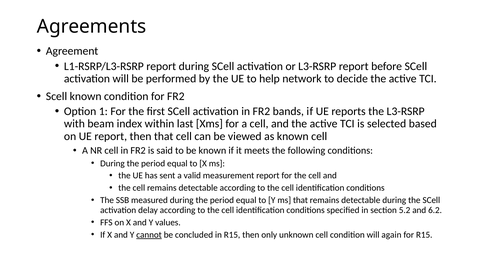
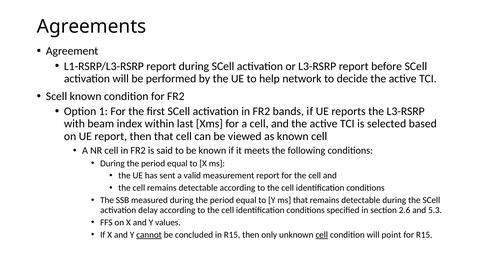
5.2: 5.2 -> 2.6 (405, 210)
6.2: 6.2 -> 5.3 (435, 210)
cell underline: none -> present (322, 234)
again: again -> point (391, 234)
